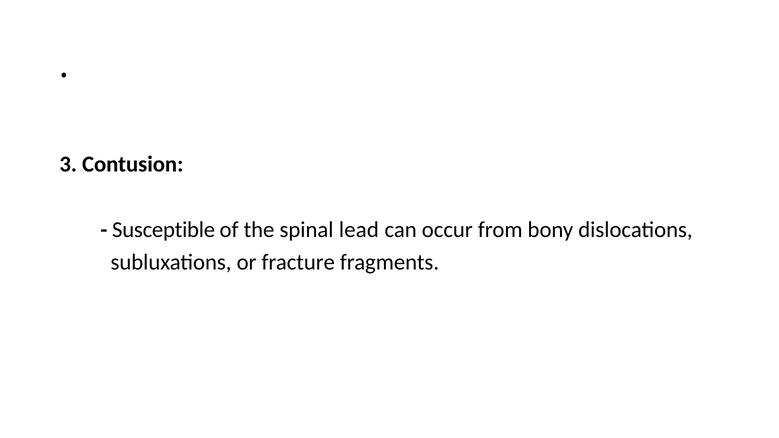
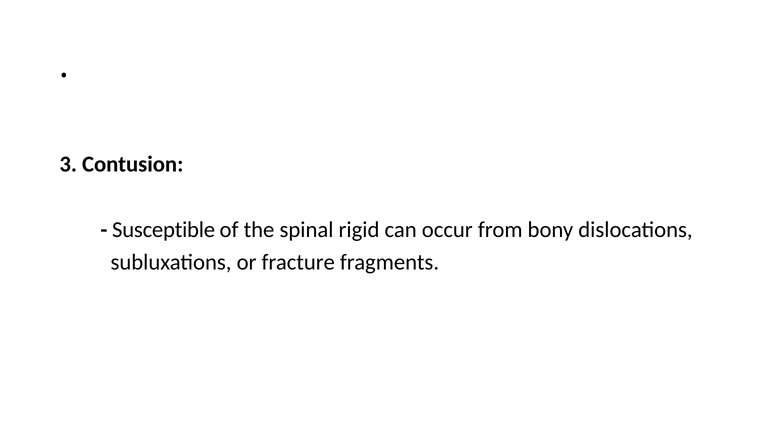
lead: lead -> rigid (359, 230)
